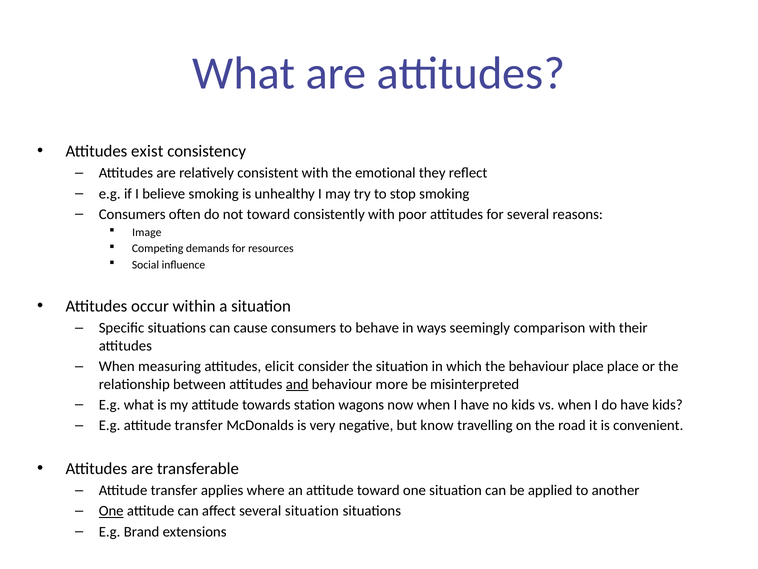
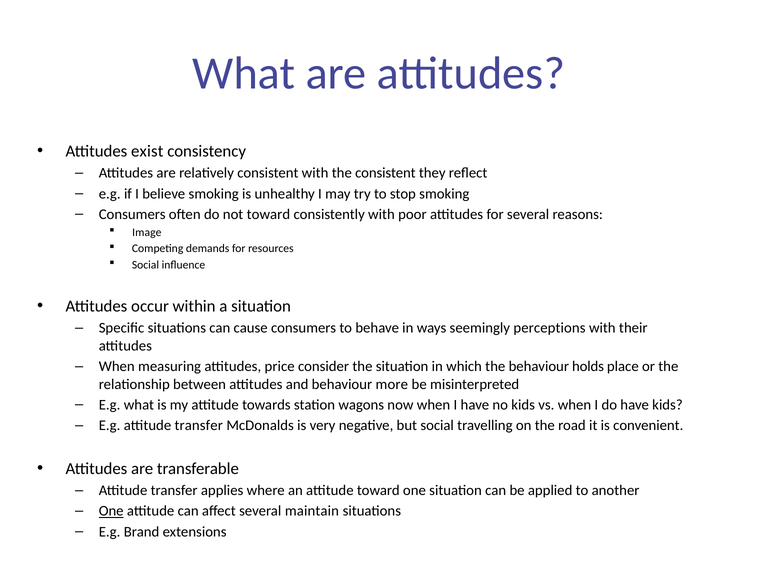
the emotional: emotional -> consistent (385, 173)
comparison: comparison -> perceptions (550, 328)
elicit: elicit -> price (280, 366)
behaviour place: place -> holds (588, 366)
and underline: present -> none (297, 384)
but know: know -> social (437, 425)
several situation: situation -> maintain (312, 511)
